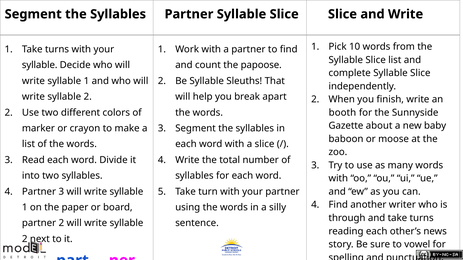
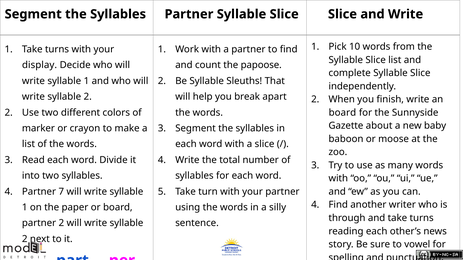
syllable: syllable -> display (40, 65)
booth: booth -> board (342, 113)
Partner 3: 3 -> 7 (61, 192)
